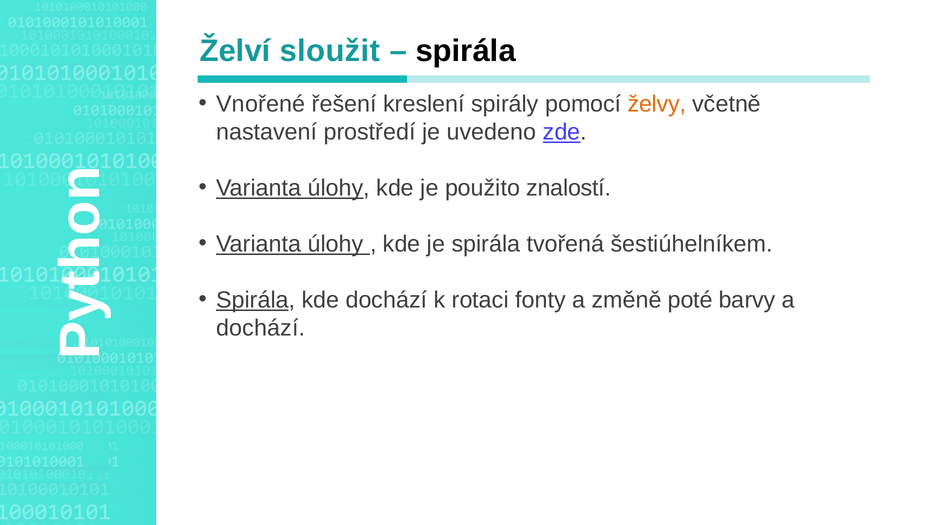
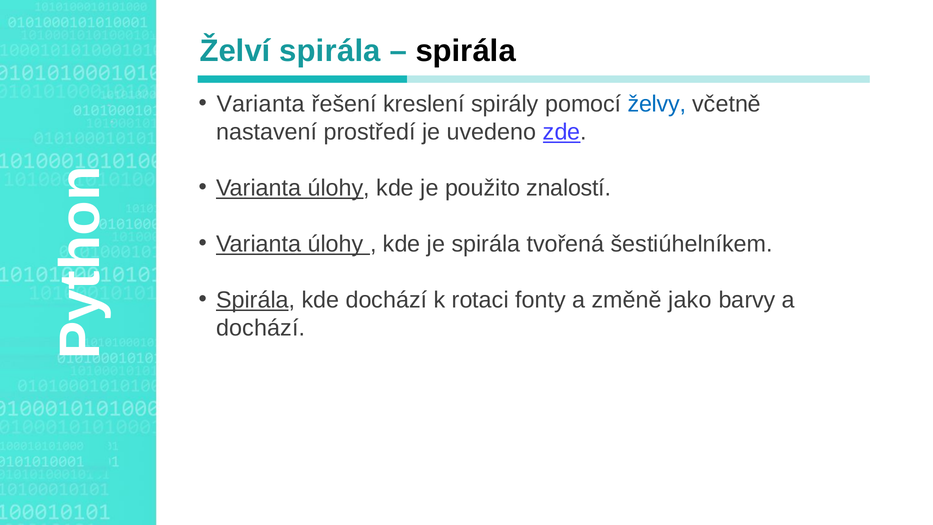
Želví sloužit: sloužit -> spirála (330, 51)
Vnořené: Vnořené -> Varianta (261, 104)
želvy colour: orange -> blue (657, 104)
poté: poté -> jako (690, 300)
